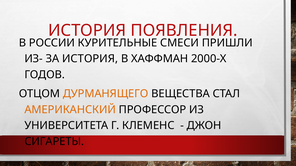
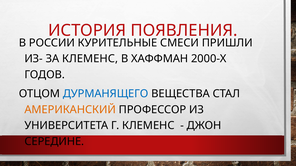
ЗА ИСТОРИЯ: ИСТОРИЯ -> КЛЕМЕНС (90, 59)
ДУРМАНЯЩЕГО colour: orange -> blue (106, 94)
СИГАРЕТЫ: СИГАРЕТЫ -> СЕРЕДИНЕ (54, 142)
